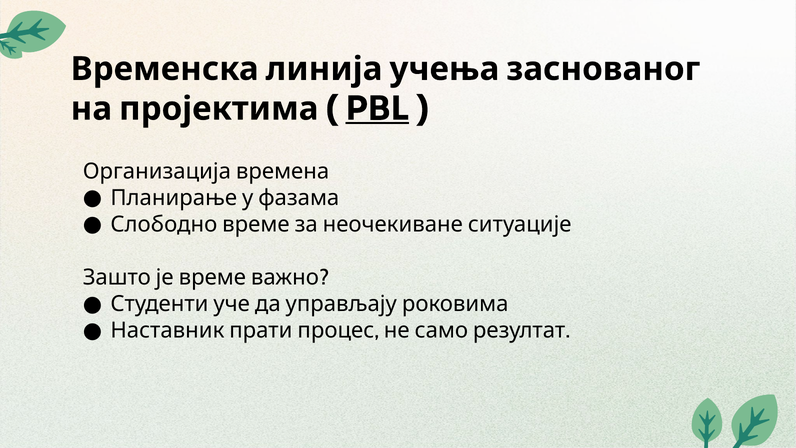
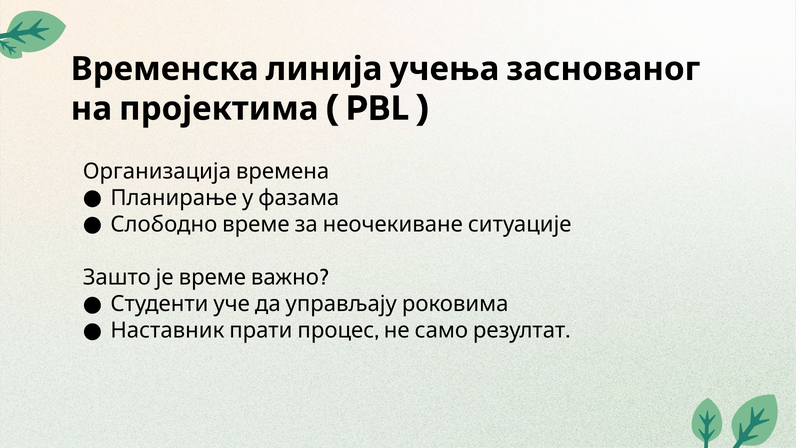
PBL underline: present -> none (377, 109)
